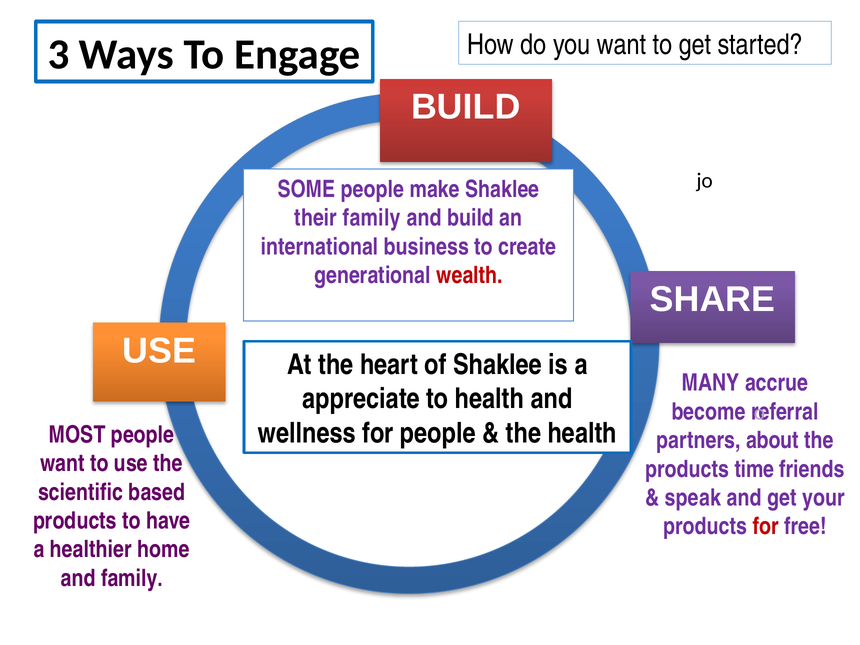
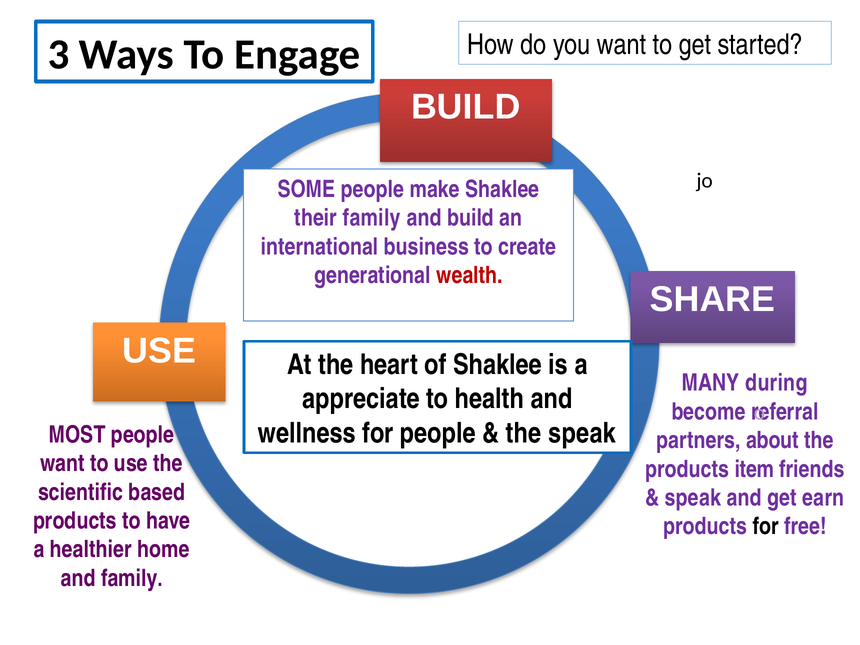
accrue: accrue -> during (776, 383)
the health: health -> speak (582, 433)
time: time -> item (754, 469)
your: your -> earn (823, 498)
for colour: red -> black (766, 526)
